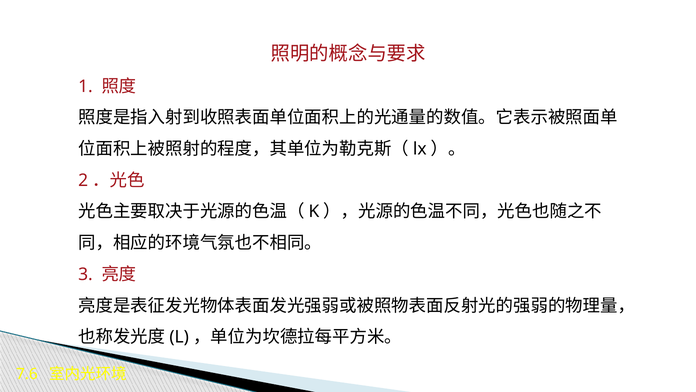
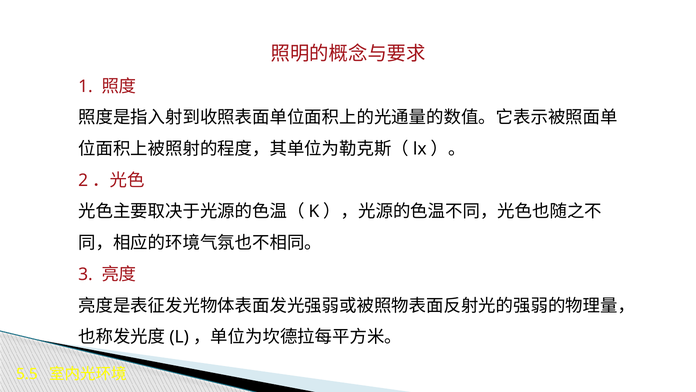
7.6: 7.6 -> 5.5 (27, 374)
